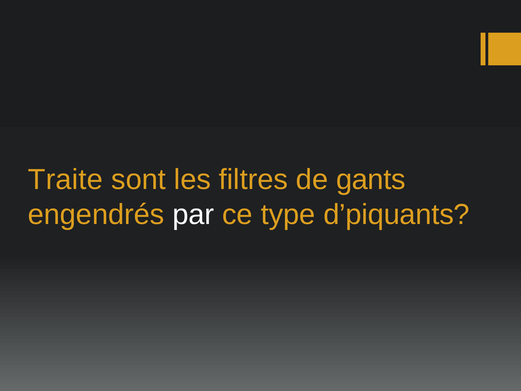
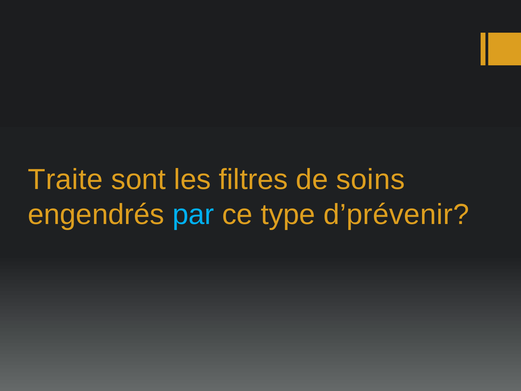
gants: gants -> soins (371, 180)
par colour: white -> light blue (193, 214)
d’piquants: d’piquants -> d’prévenir (396, 214)
